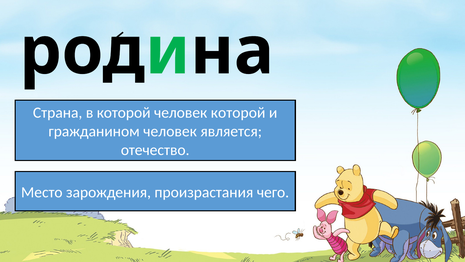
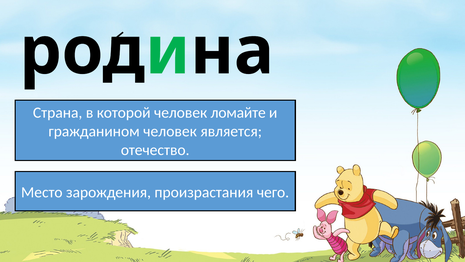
человек которой: которой -> ломайте (238, 113)
